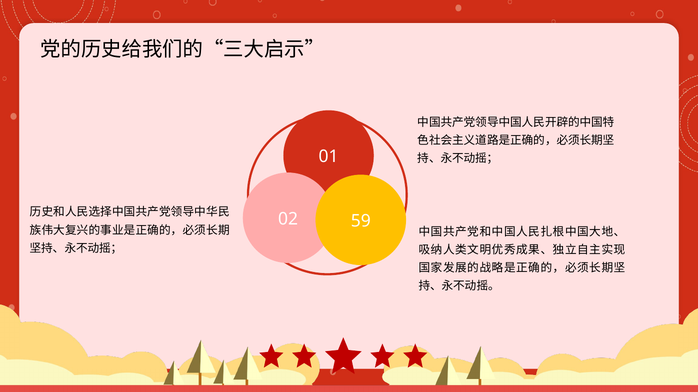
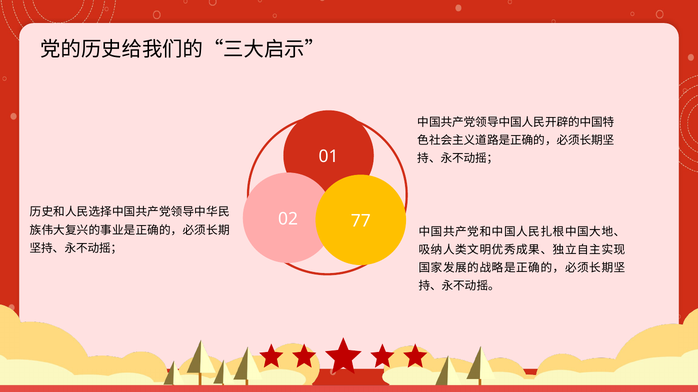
59: 59 -> 77 (361, 221)
